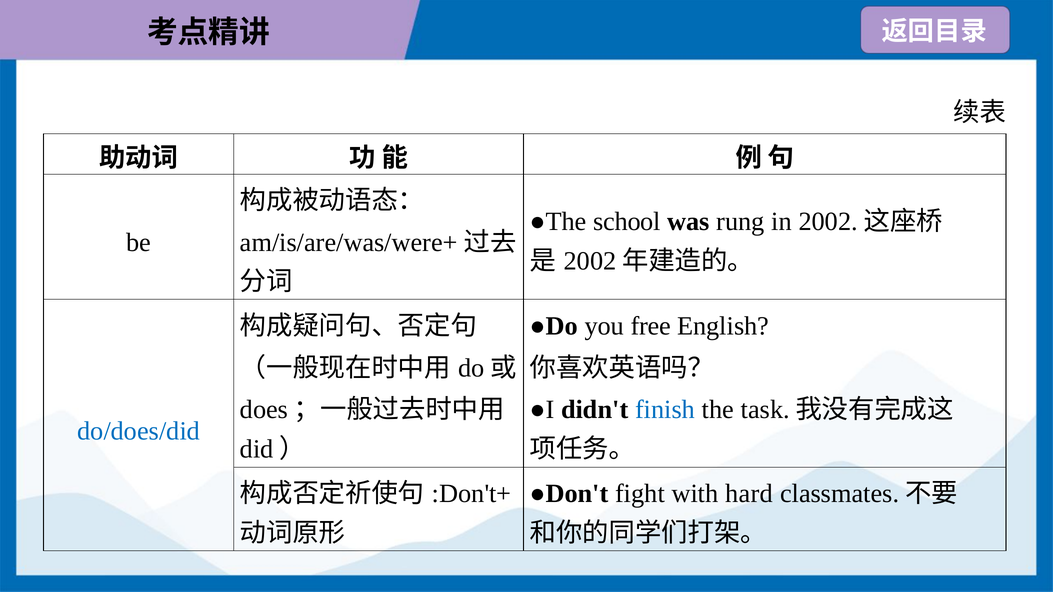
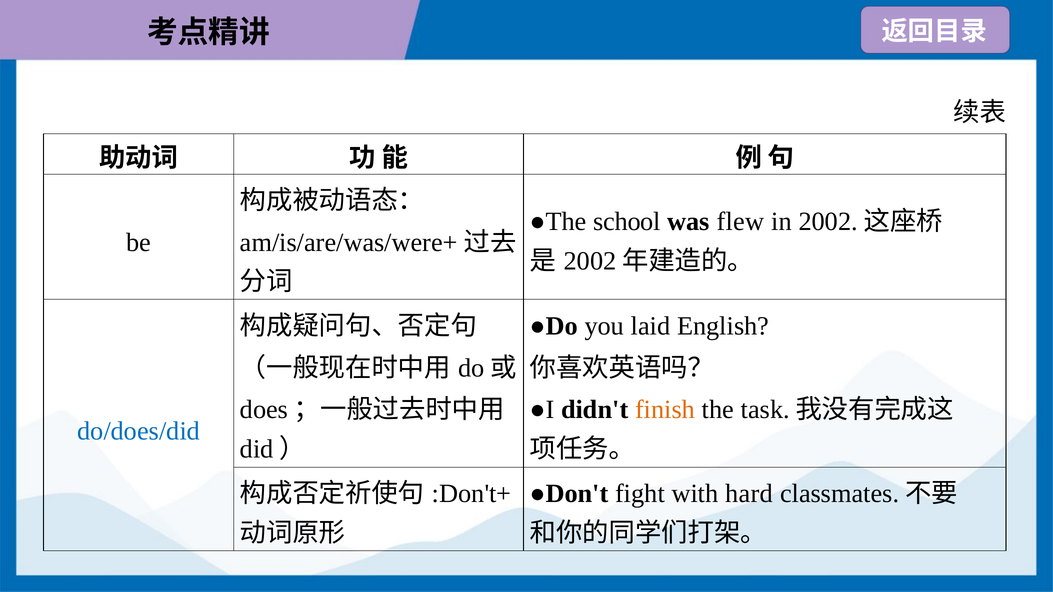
rung: rung -> flew (740, 222)
free: free -> laid (651, 326)
finish colour: blue -> orange (665, 410)
